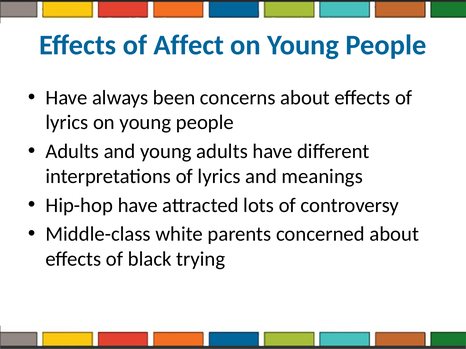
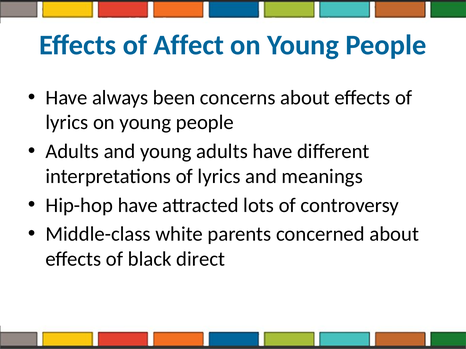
trying: trying -> direct (201, 259)
